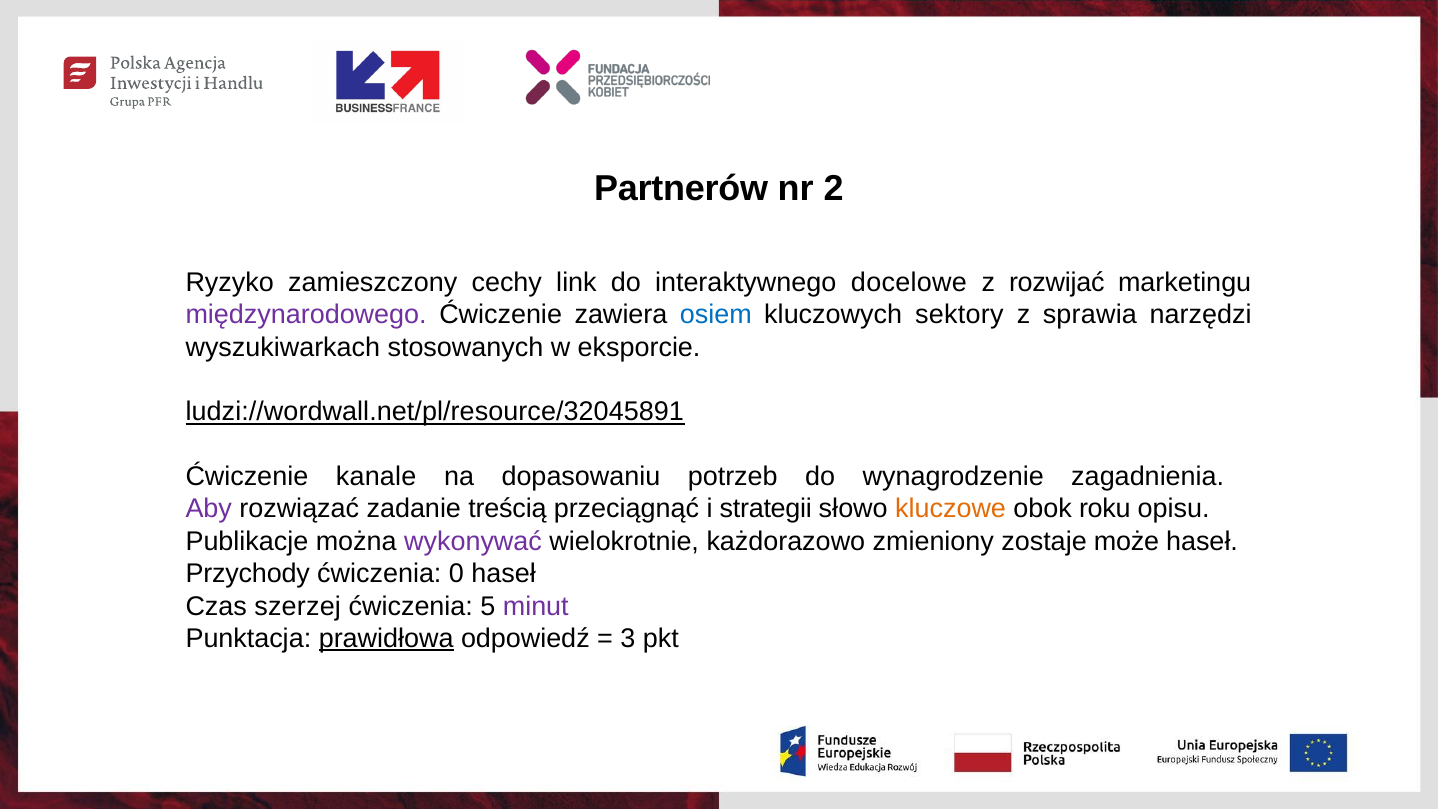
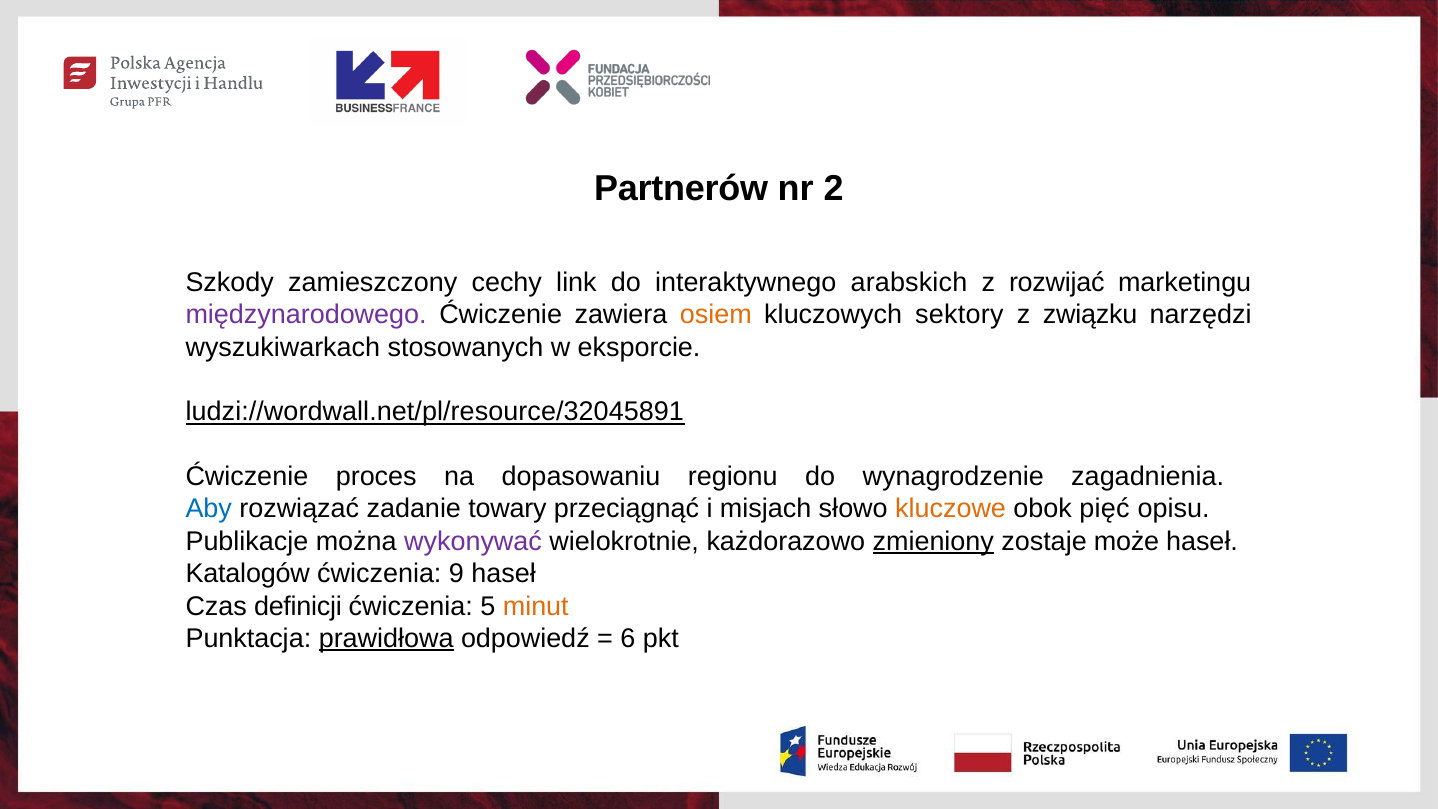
Ryzyko: Ryzyko -> Szkody (230, 283)
docelowe: docelowe -> arabskich (909, 283)
osiem colour: blue -> orange (716, 315)
sprawia: sprawia -> związku (1090, 315)
kanale: kanale -> proces (376, 477)
potrzeb: potrzeb -> regionu (733, 477)
Aby colour: purple -> blue (209, 509)
treścią: treścią -> towary (507, 509)
strategii: strategii -> misjach (766, 509)
roku: roku -> pięć (1105, 509)
zmieniony underline: none -> present (933, 541)
Przychody: Przychody -> Katalogów (248, 574)
0: 0 -> 9 (456, 574)
szerzej: szerzej -> definicji (298, 606)
minut colour: purple -> orange (536, 606)
3: 3 -> 6 (628, 638)
